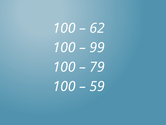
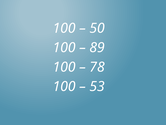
62: 62 -> 50 (97, 28)
99: 99 -> 89 (97, 47)
79: 79 -> 78 (97, 67)
59: 59 -> 53 (97, 86)
